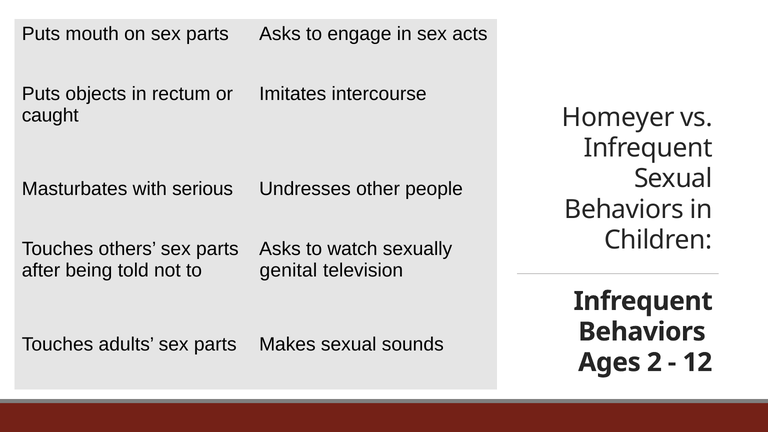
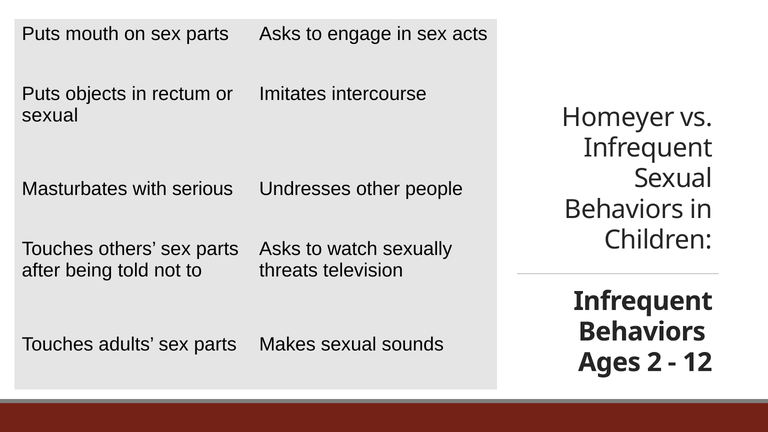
caught: caught -> sexual (50, 115)
genital: genital -> threats (288, 271)
